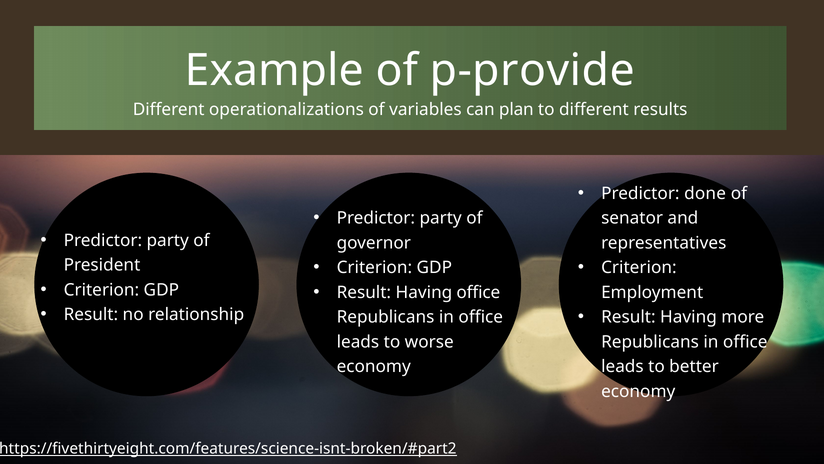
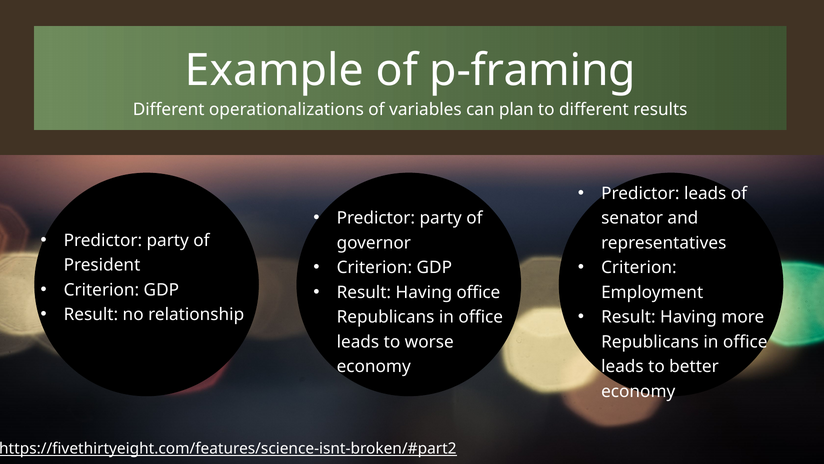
p-provide: p-provide -> p-framing (533, 71)
Predictor done: done -> leads (705, 193)
